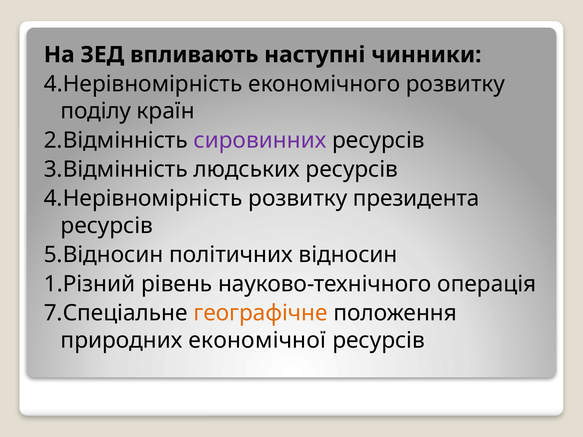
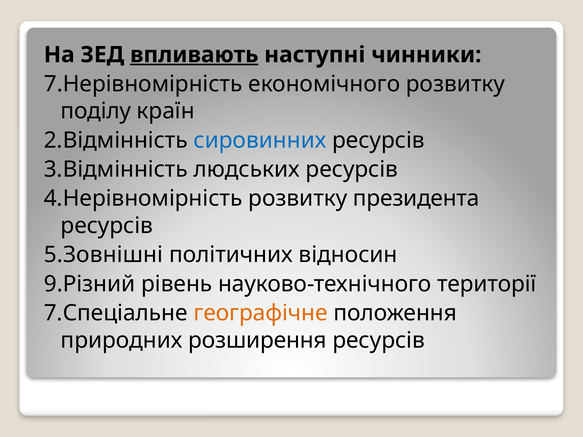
впливають underline: none -> present (194, 55)
4.Нерівномірність: 4.Нерівномірність -> 7.Нерівномірність (143, 84)
сировинних colour: purple -> blue (260, 140)
5.Відносин: 5.Відносин -> 5.Зовнішні (103, 255)
1.Різний: 1.Різний -> 9.Різний (90, 284)
операція: операція -> території (487, 284)
економічної: економічної -> розширення (257, 340)
